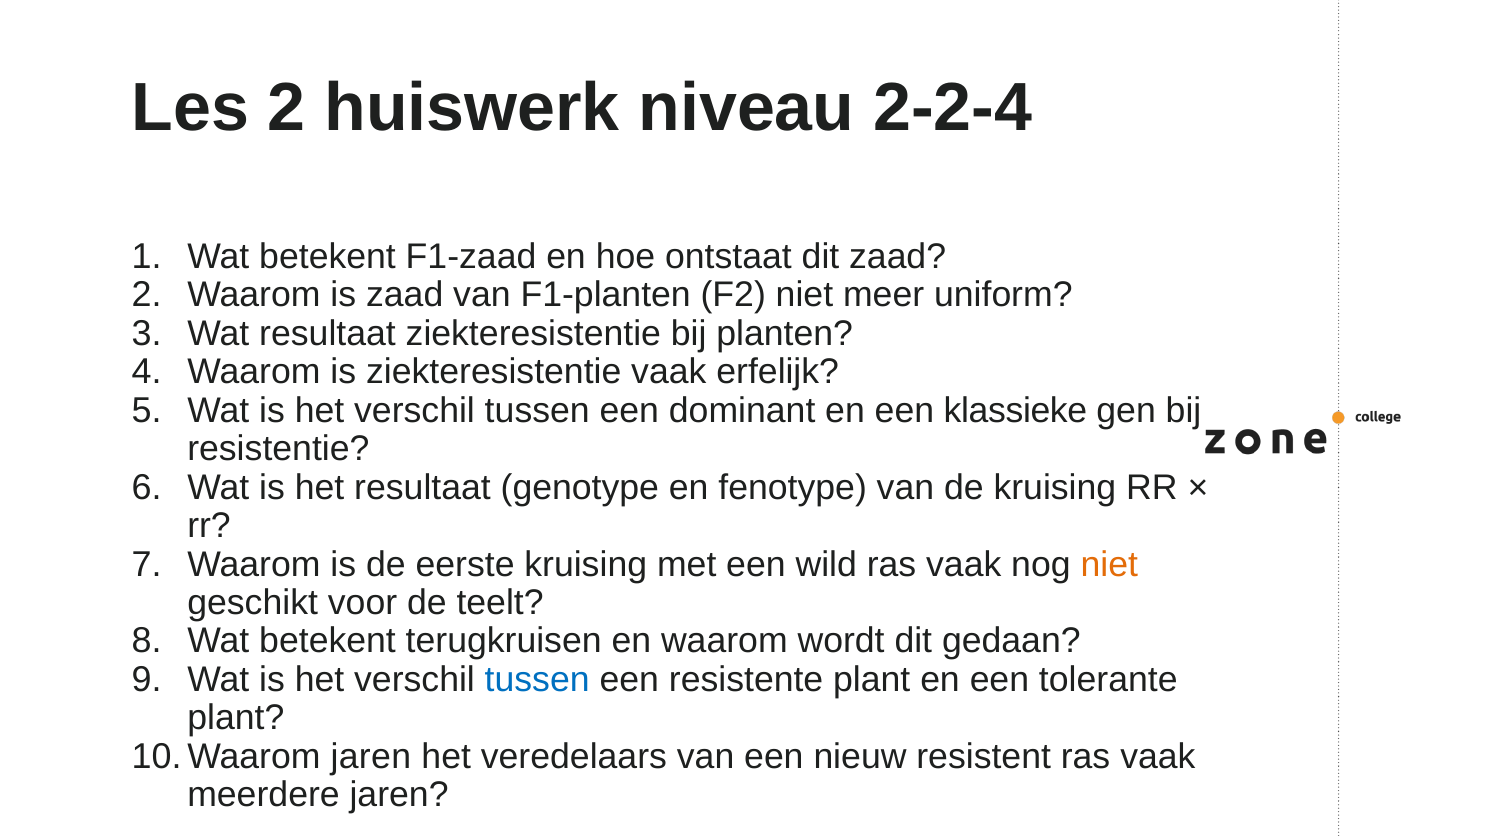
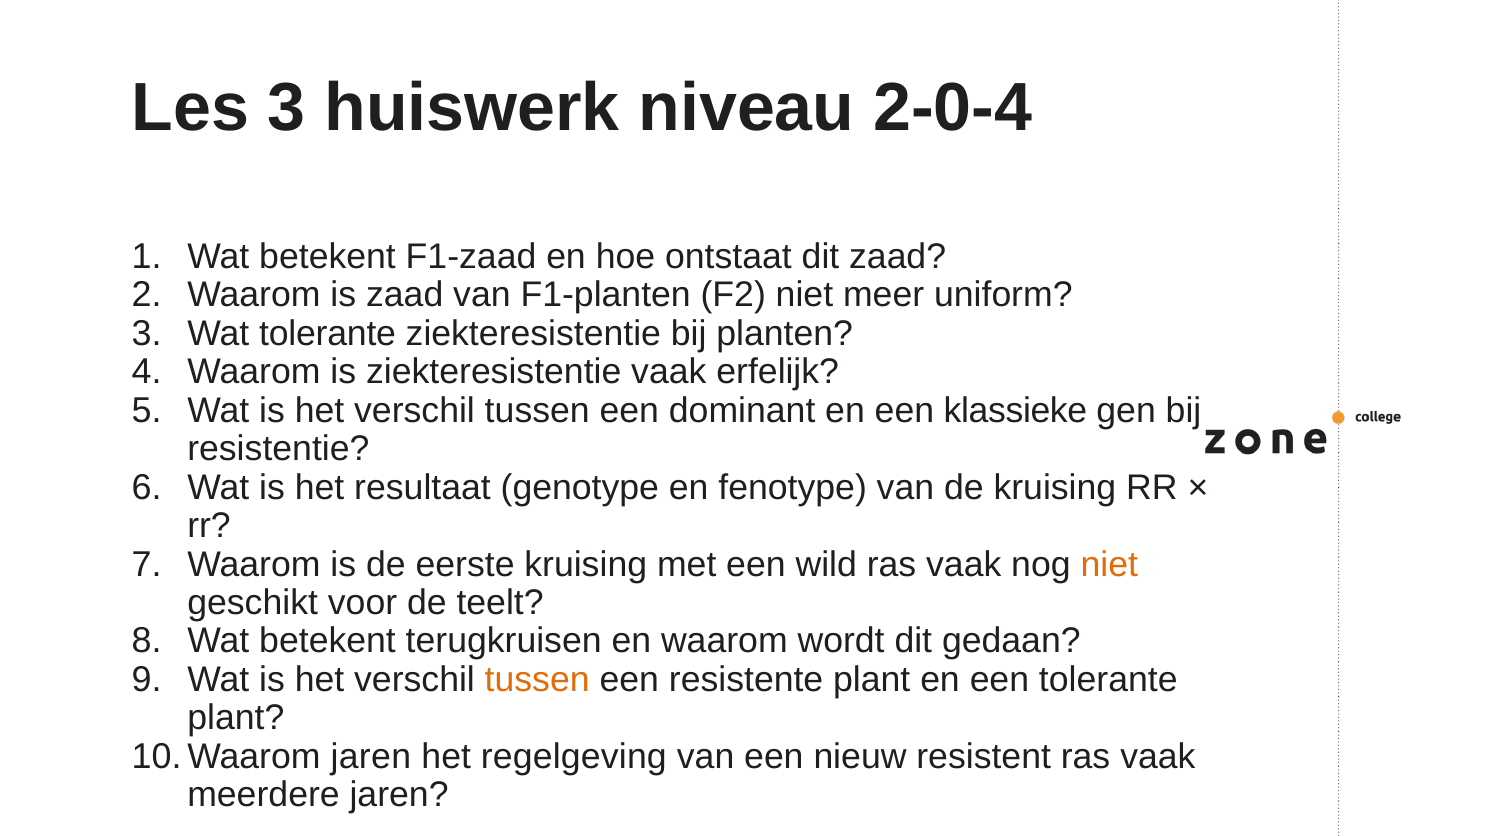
Les 2: 2 -> 3 (287, 109)
2-2-4: 2-2-4 -> 2-0-4 (953, 109)
Wat resultaat: resultaat -> tolerante (328, 334)
tussen colour: blue -> orange (537, 680)
veredelaars: veredelaars -> regelgeving (574, 757)
